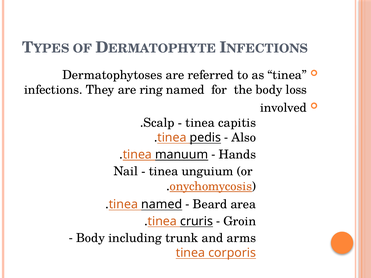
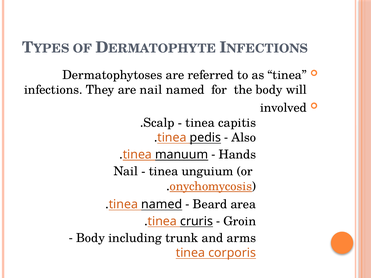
are ring: ring -> nail (151, 90)
loss: loss -> will (296, 90)
